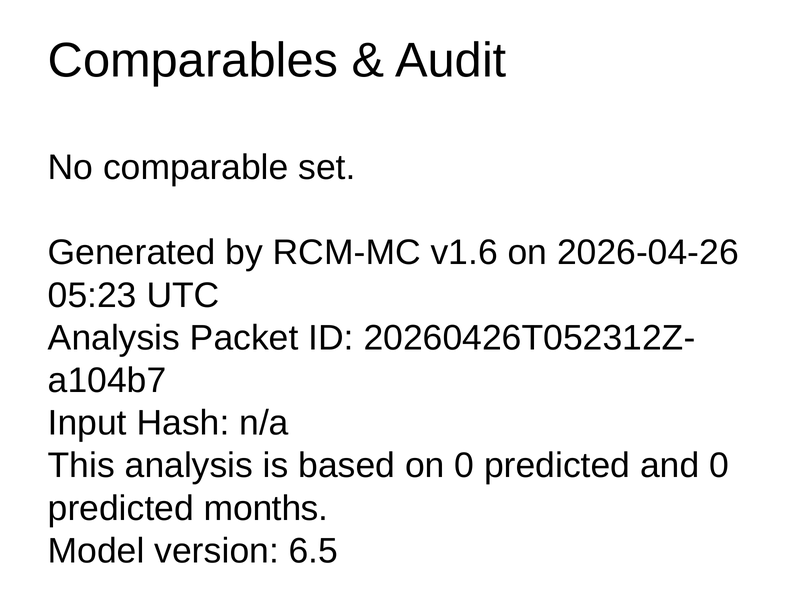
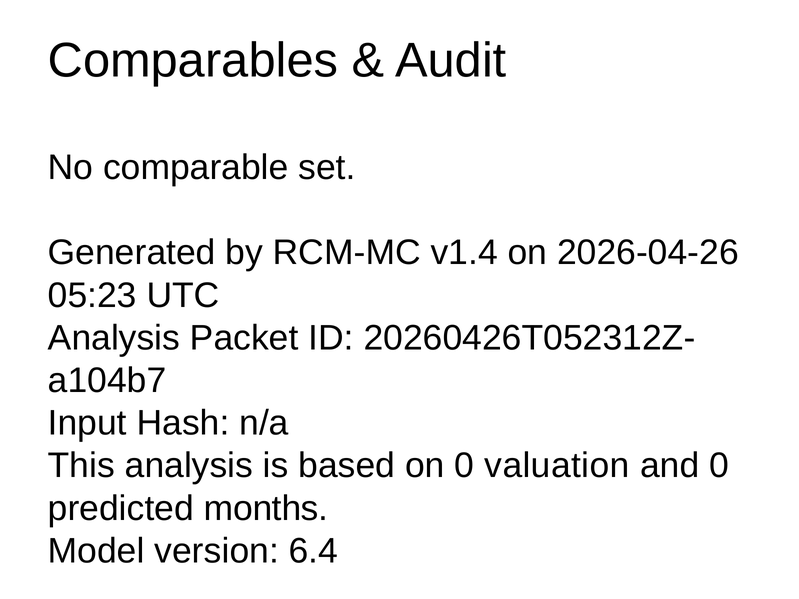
v1.6: v1.6 -> v1.4 (464, 253)
on 0 predicted: predicted -> valuation (557, 466)
6.5: 6.5 -> 6.4 (313, 551)
